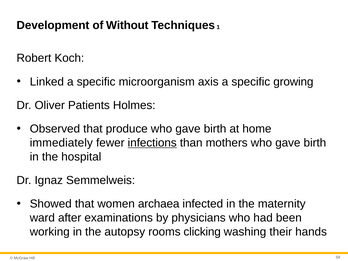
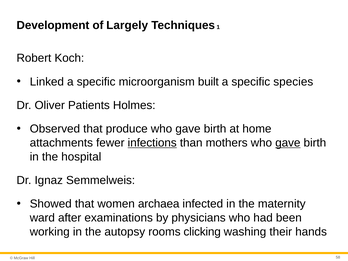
Without: Without -> Largely (127, 25)
axis: axis -> built (208, 82)
growing: growing -> species (293, 82)
immediately: immediately -> attachments (61, 143)
gave underline: none -> present (288, 143)
